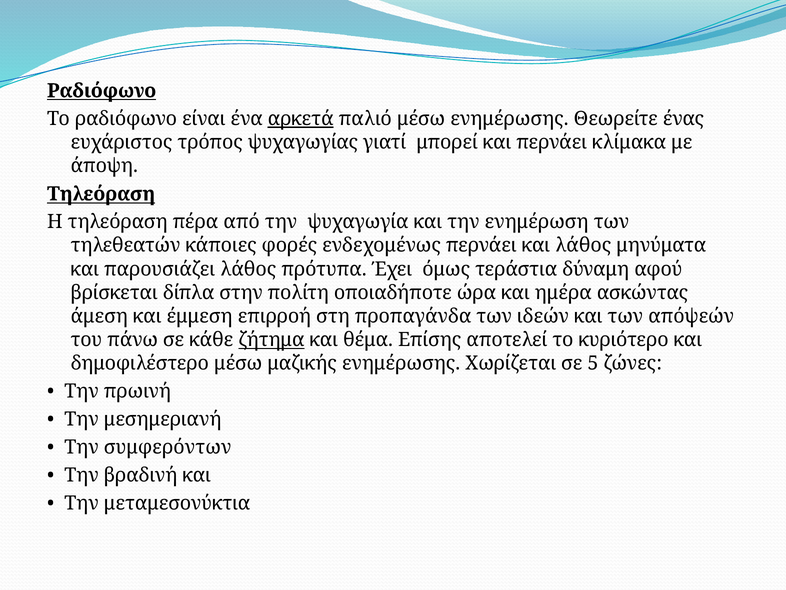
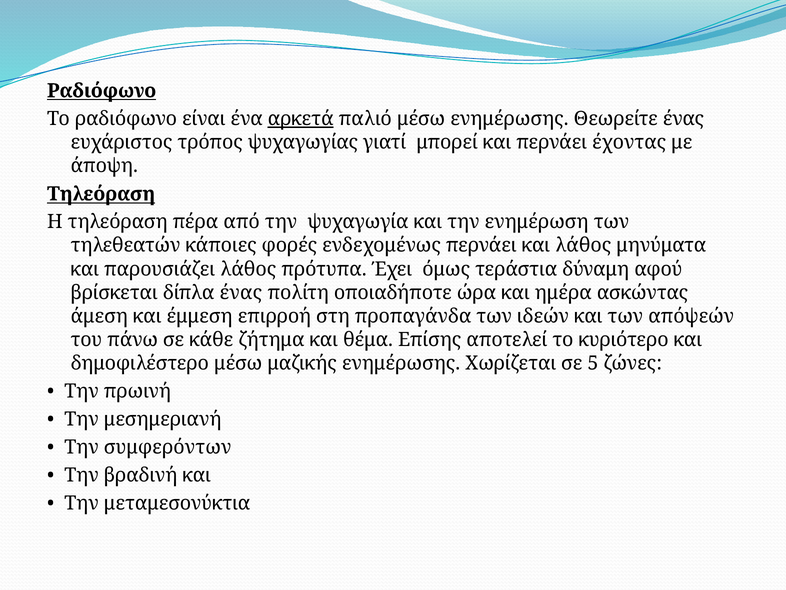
κλίμακα: κλίμακα -> έχοντας (629, 142)
δίπλα στην: στην -> ένας (241, 292)
ζήτημα underline: present -> none (271, 340)
